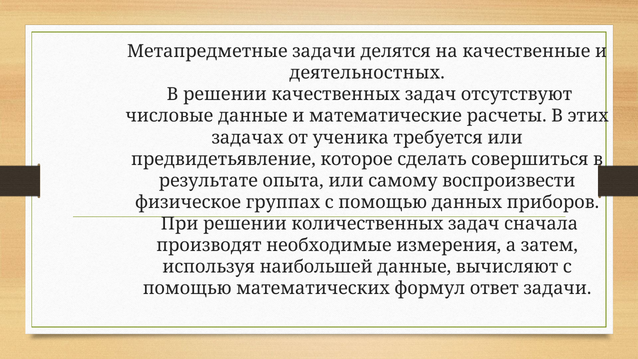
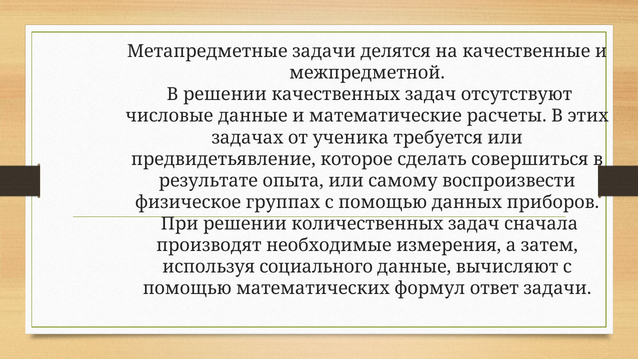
деятельностных: деятельностных -> межпредметной (367, 73)
наибольшей: наибольшей -> социального (316, 267)
